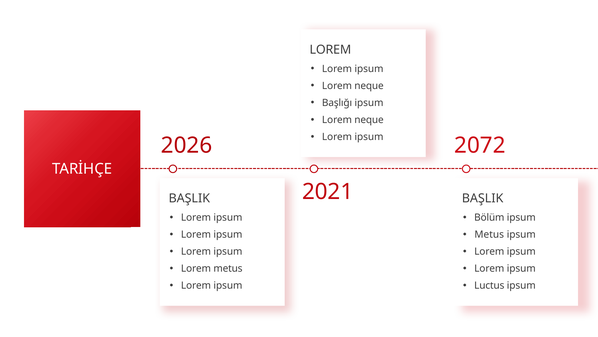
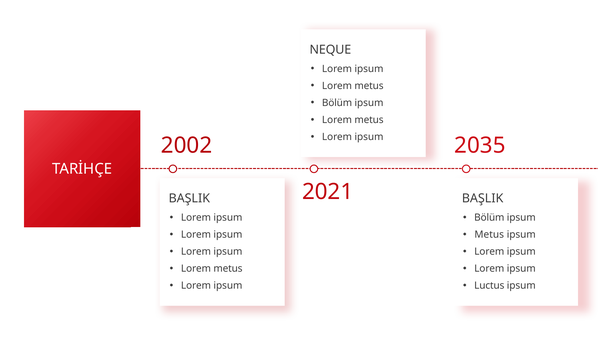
LOREM: LOREM -> NEQUE (330, 49)
neque: neque -> metus (369, 86)
Başlığı: Başlığı -> Bölüm (337, 103)
neque: neque -> metus (369, 120)
2026: 2026 -> 2002 (187, 145)
2072: 2072 -> 2035 (480, 145)
